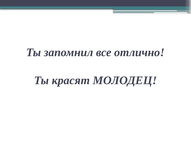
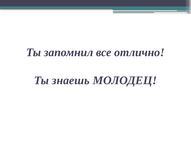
красят: красят -> знаешь (71, 80)
